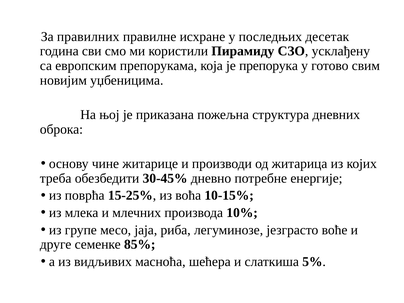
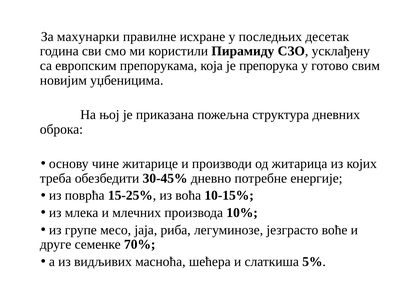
правилних: правилних -> махунарки (88, 37)
85%: 85% -> 70% (140, 244)
